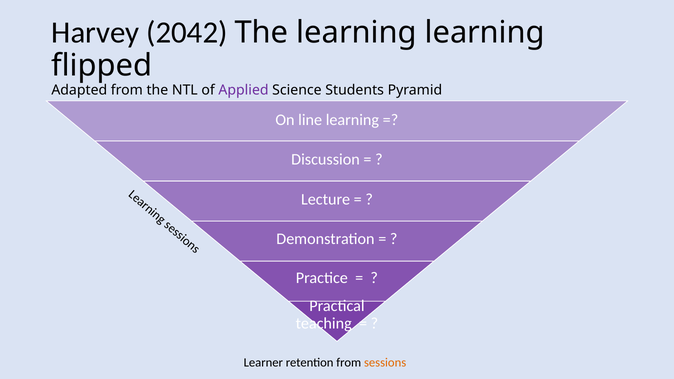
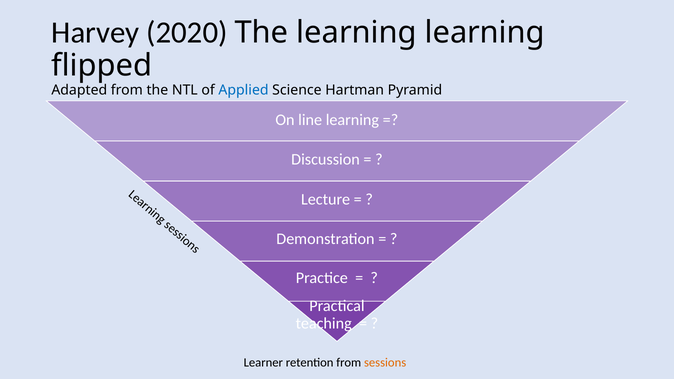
2042: 2042 -> 2020 (187, 32)
Applied colour: purple -> blue (244, 90)
Students: Students -> Hartman (355, 90)
